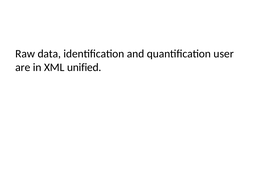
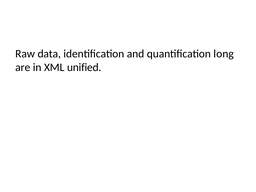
user: user -> long (224, 54)
